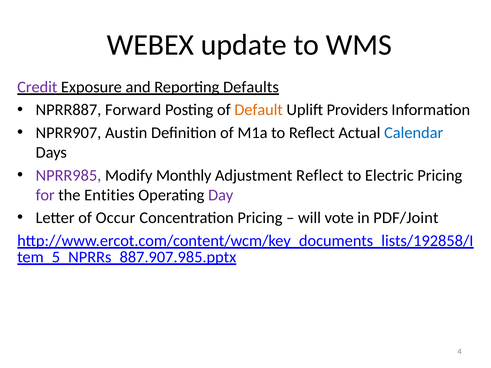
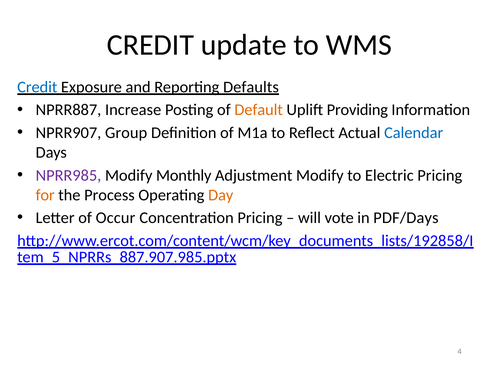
WEBEX: WEBEX -> CREDIT (150, 45)
Credit colour: purple -> blue (37, 87)
Forward: Forward -> Increase (133, 110)
Providers: Providers -> Providing (357, 110)
Austin: Austin -> Group (126, 133)
Adjustment Reflect: Reflect -> Modify (320, 175)
for colour: purple -> orange (45, 195)
Entities: Entities -> Process (109, 195)
Day colour: purple -> orange (221, 195)
PDF/Joint: PDF/Joint -> PDF/Days (406, 218)
